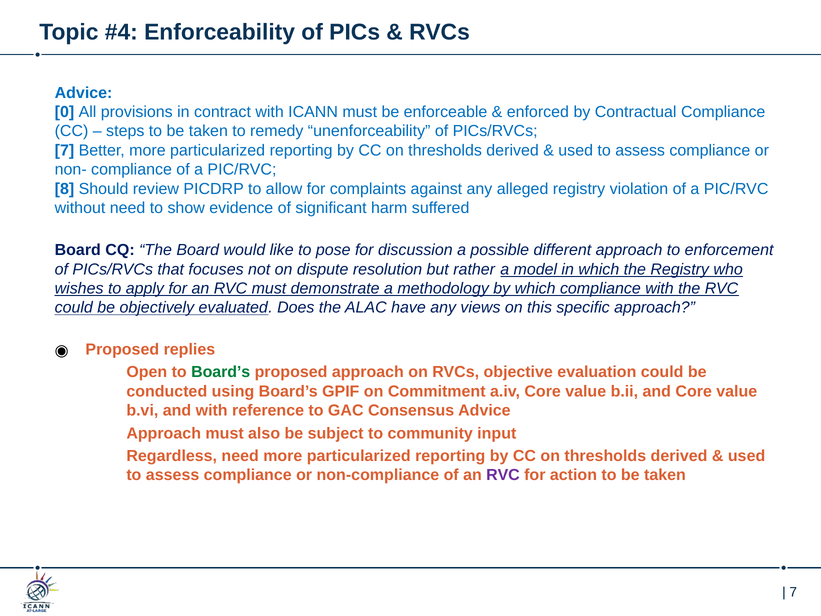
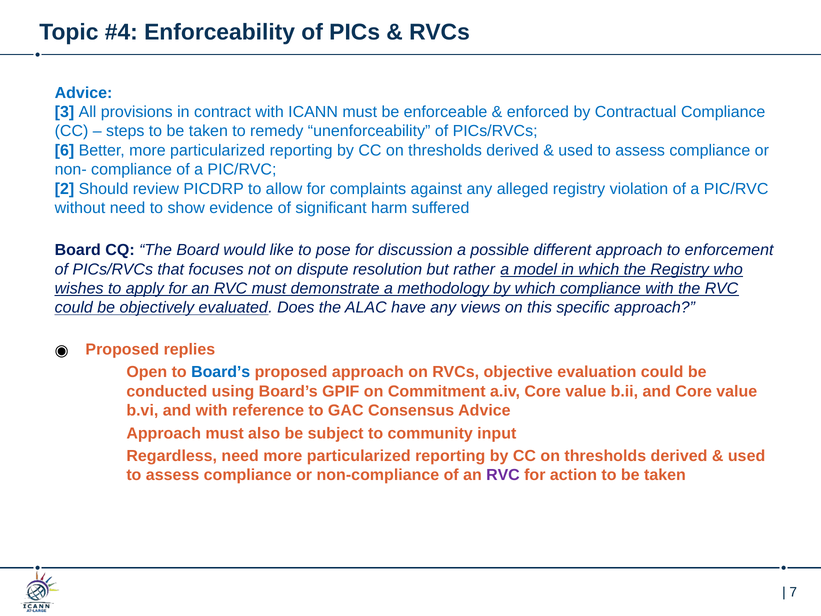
0: 0 -> 3 (64, 112)
7: 7 -> 6 (64, 150)
8: 8 -> 2 (64, 189)
Board’s colour: green -> blue (221, 372)
